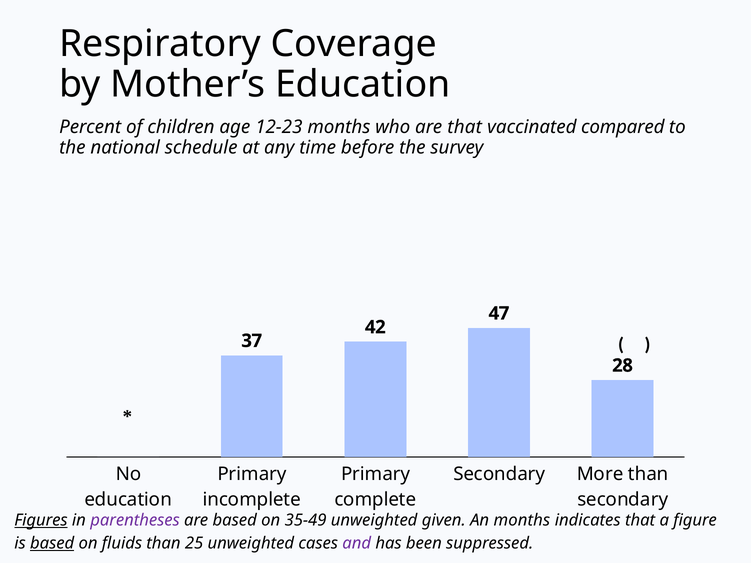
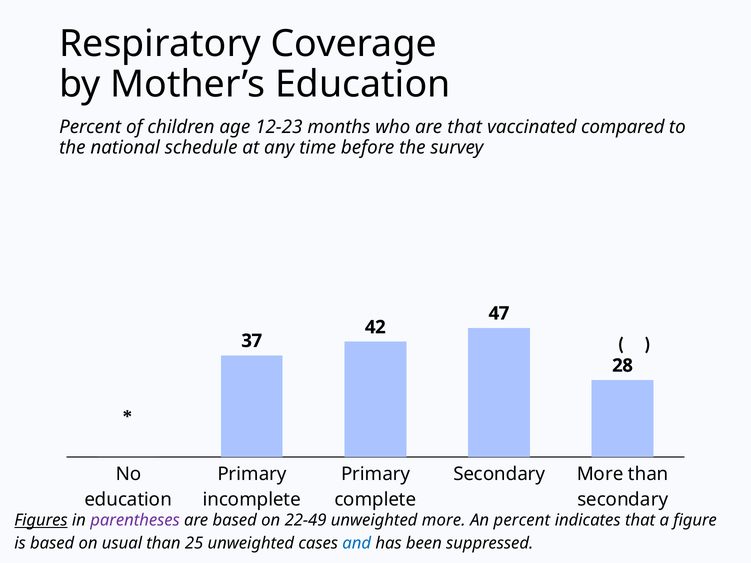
35-49: 35-49 -> 22-49 (306, 520)
unweighted given: given -> more (444, 520)
An months: months -> percent (522, 520)
based underline: present -> none (52, 543)
fluids: fluids -> usual (122, 543)
and colour: purple -> blue (357, 543)
